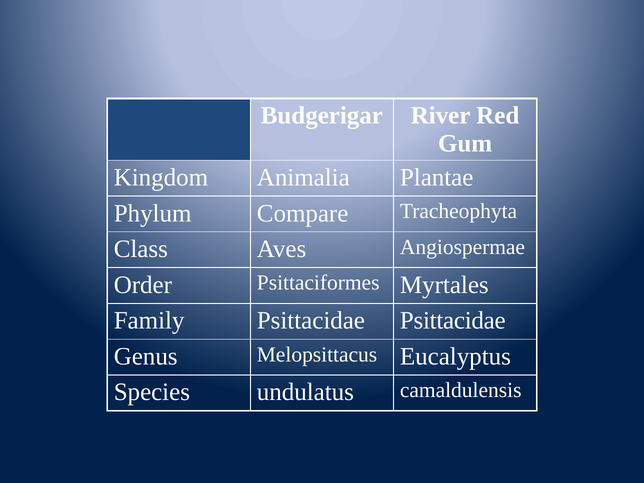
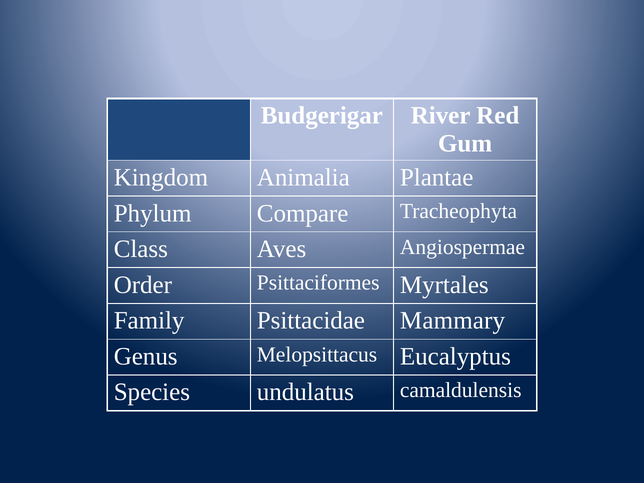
Psittacidae Psittacidae: Psittacidae -> Mammary (453, 321)
